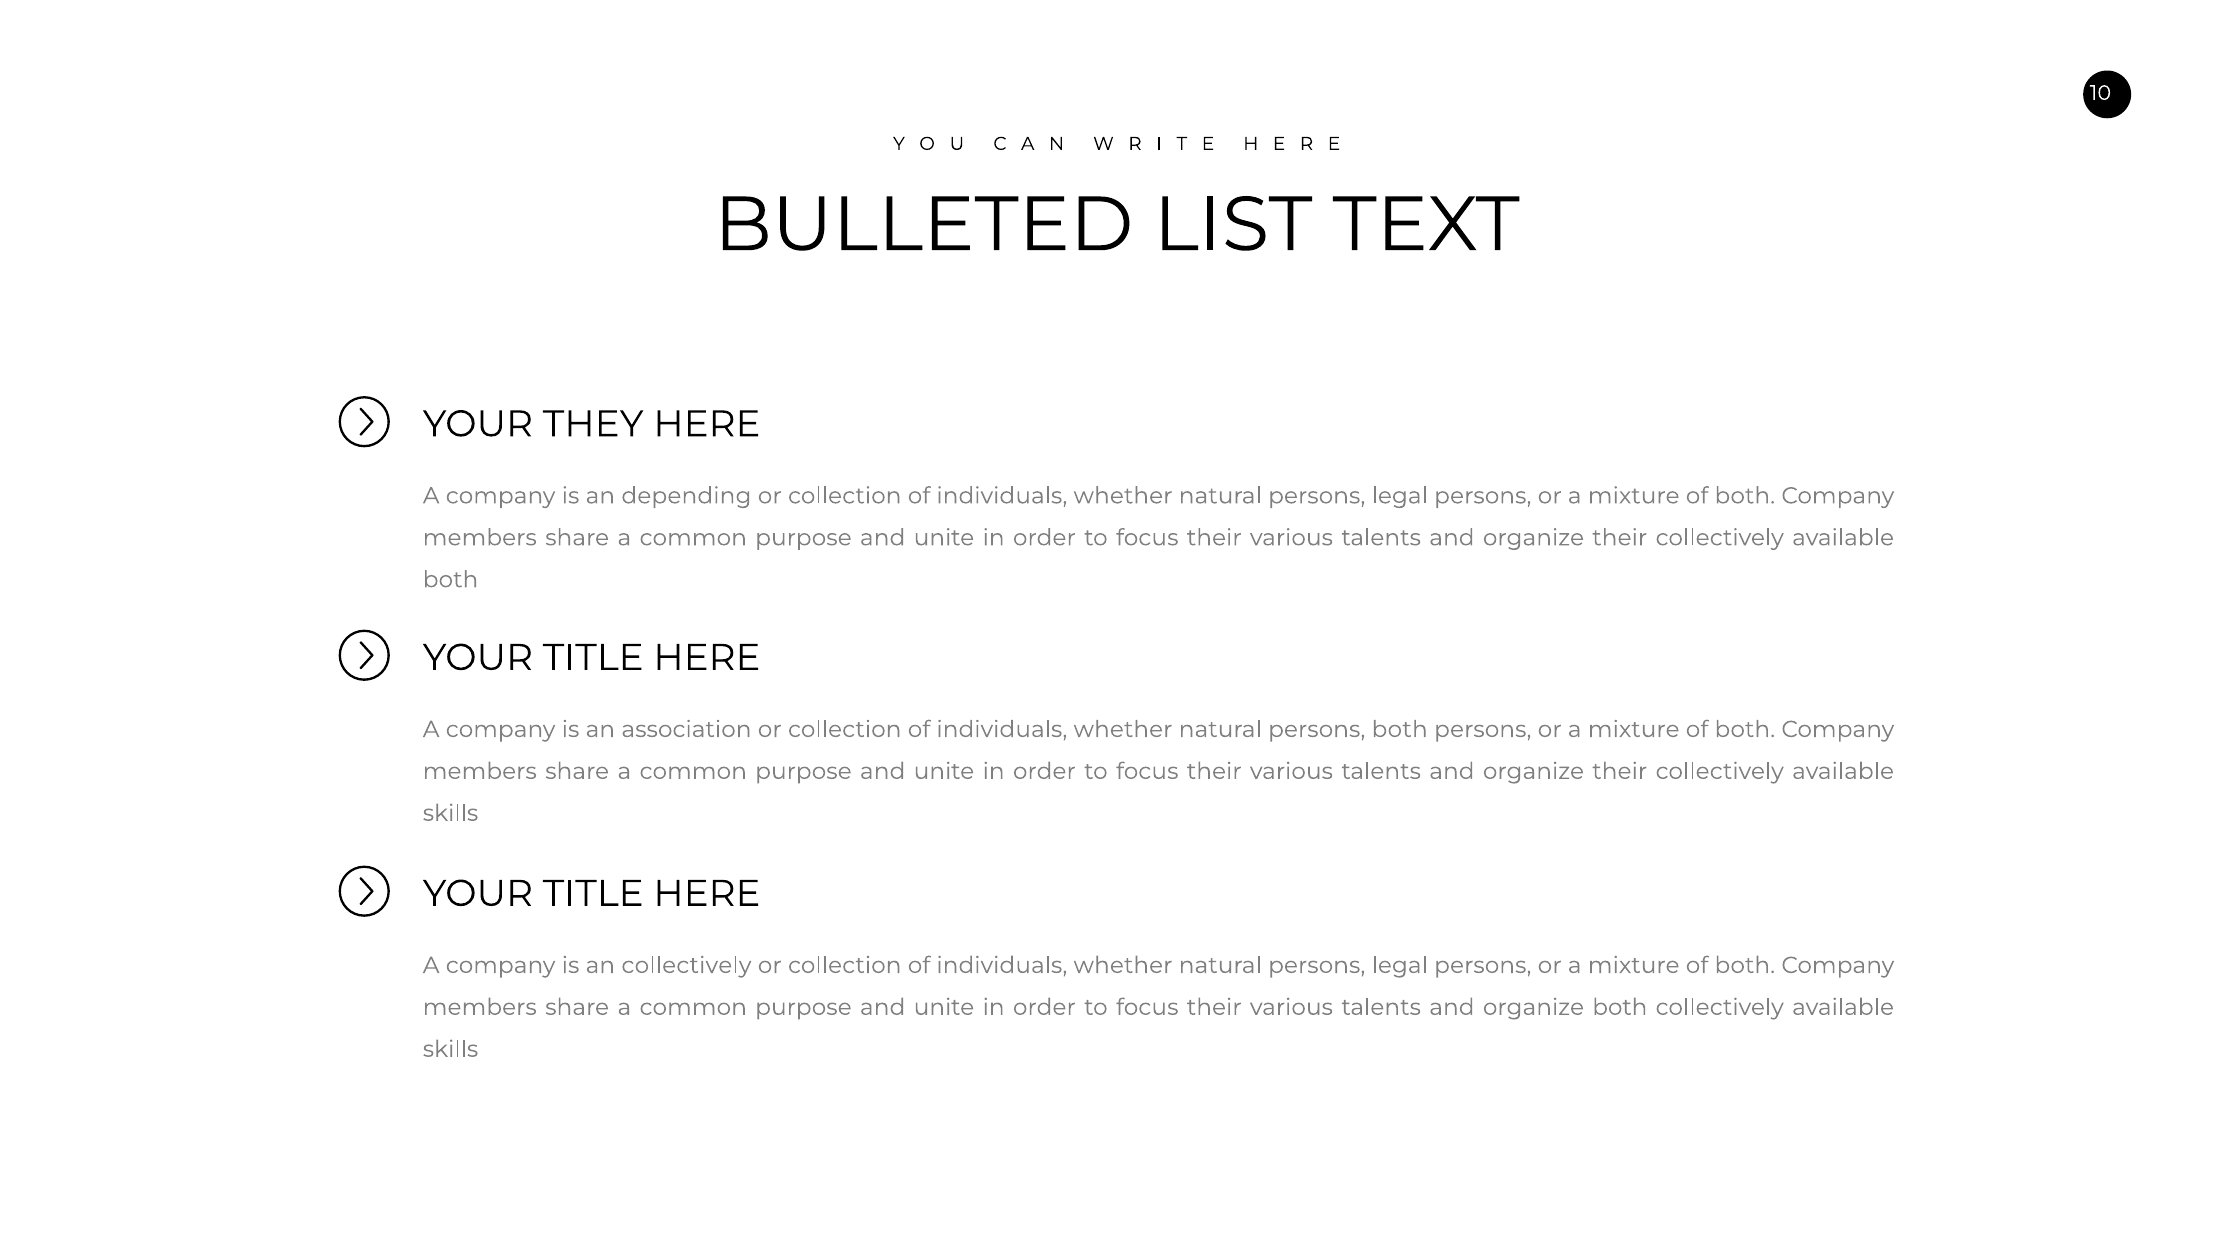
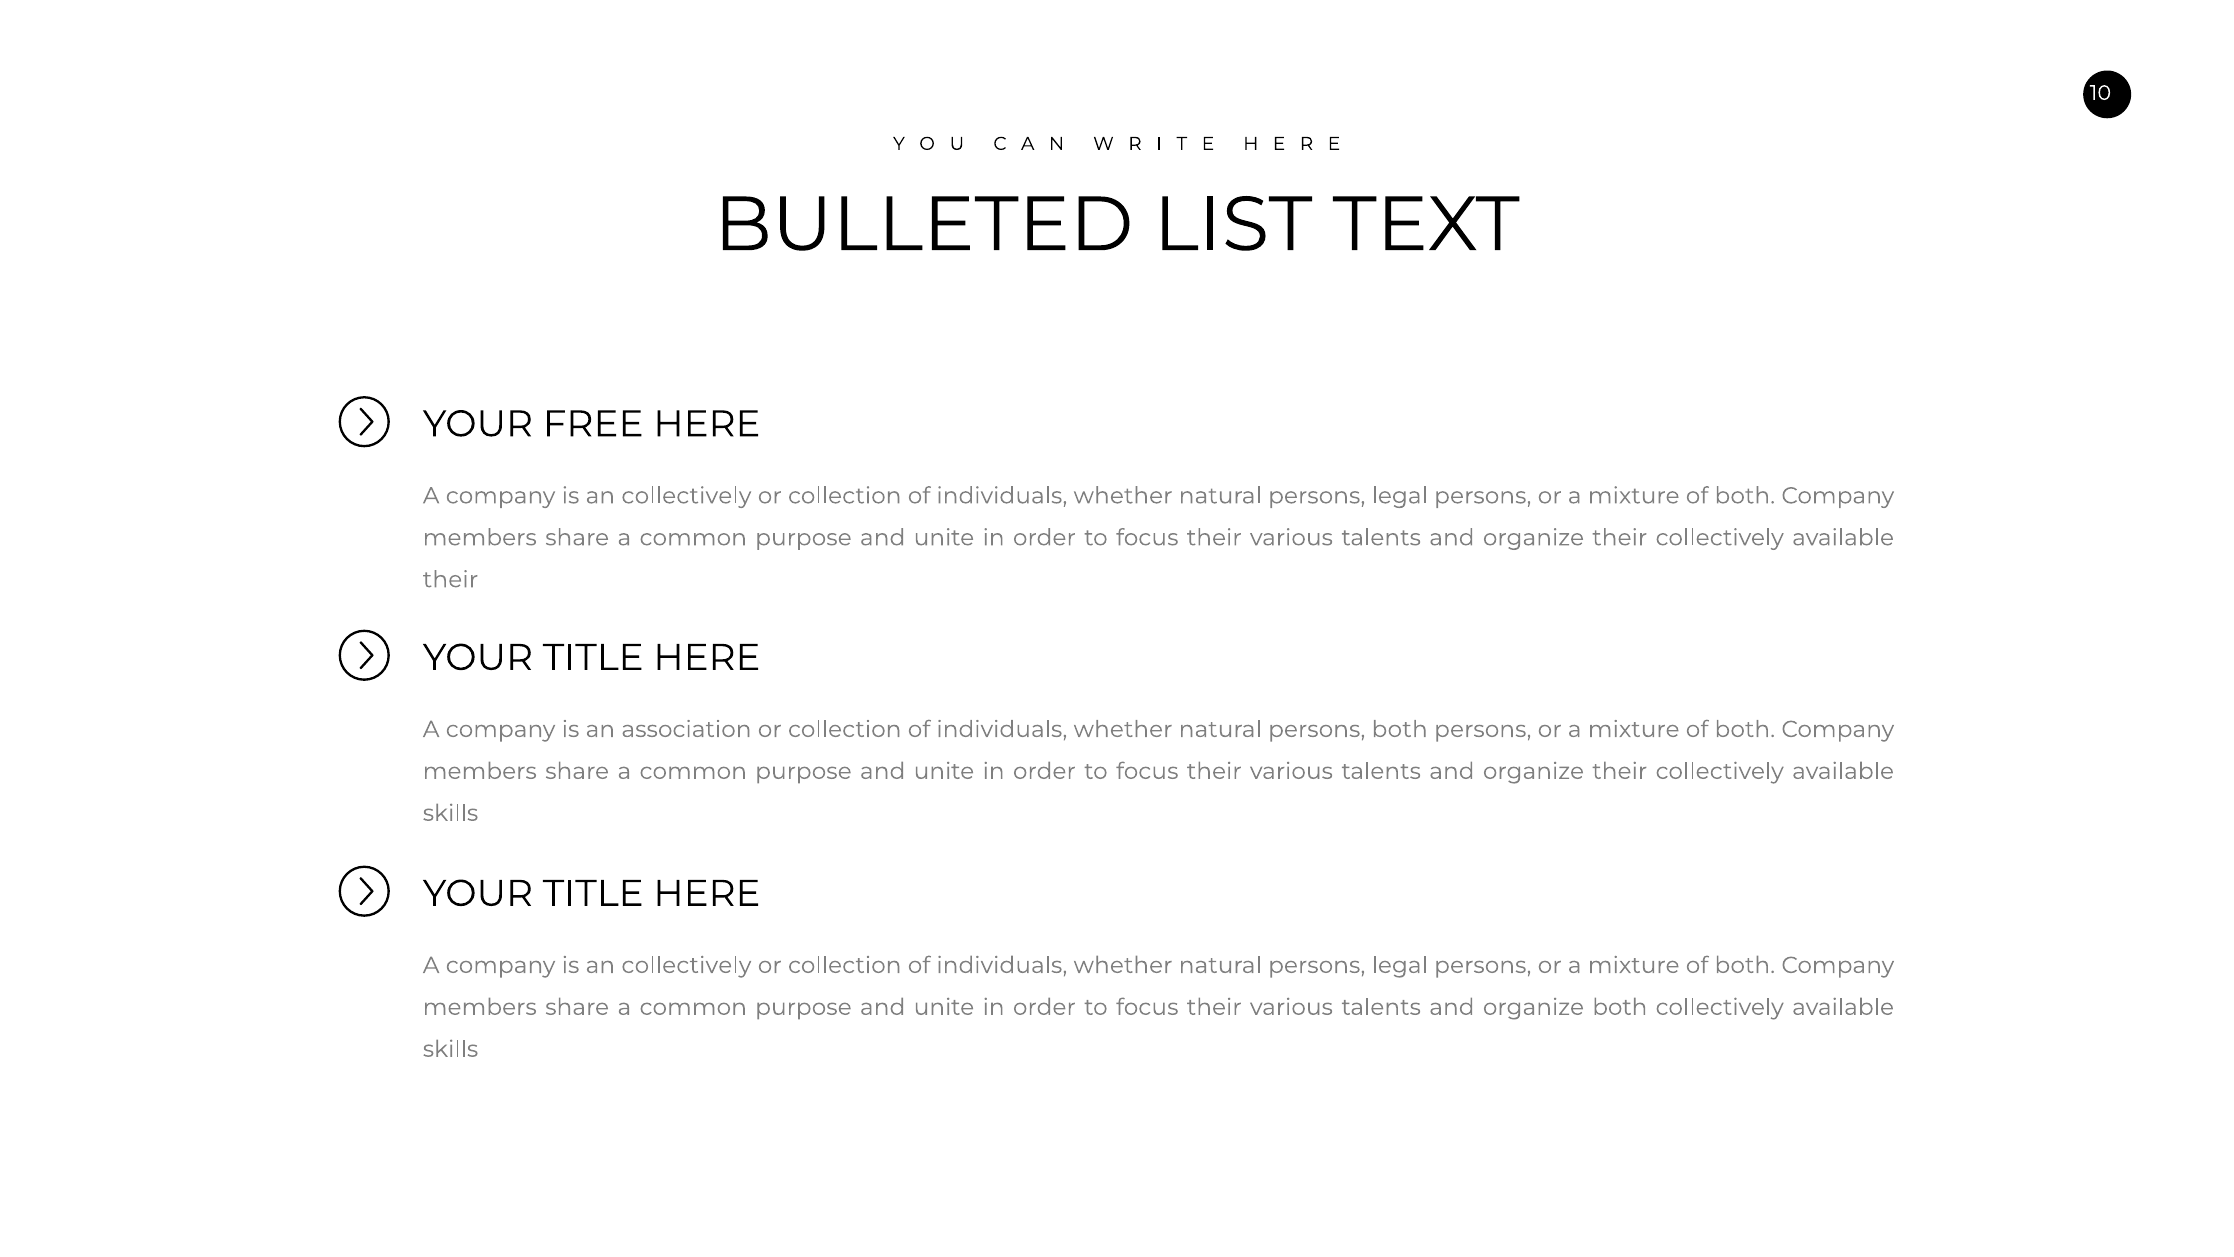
THEY: THEY -> FREE (593, 424)
depending: depending -> collectively (686, 496)
both: both -> their (450, 580)
